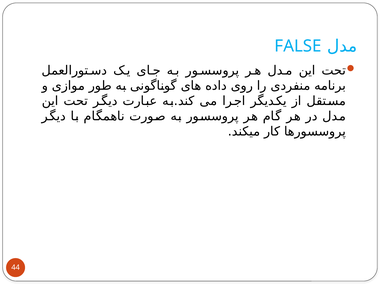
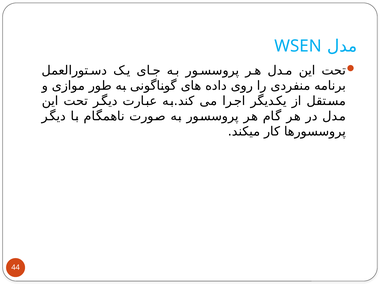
FALSE: FALSE -> WSEN (298, 46)
